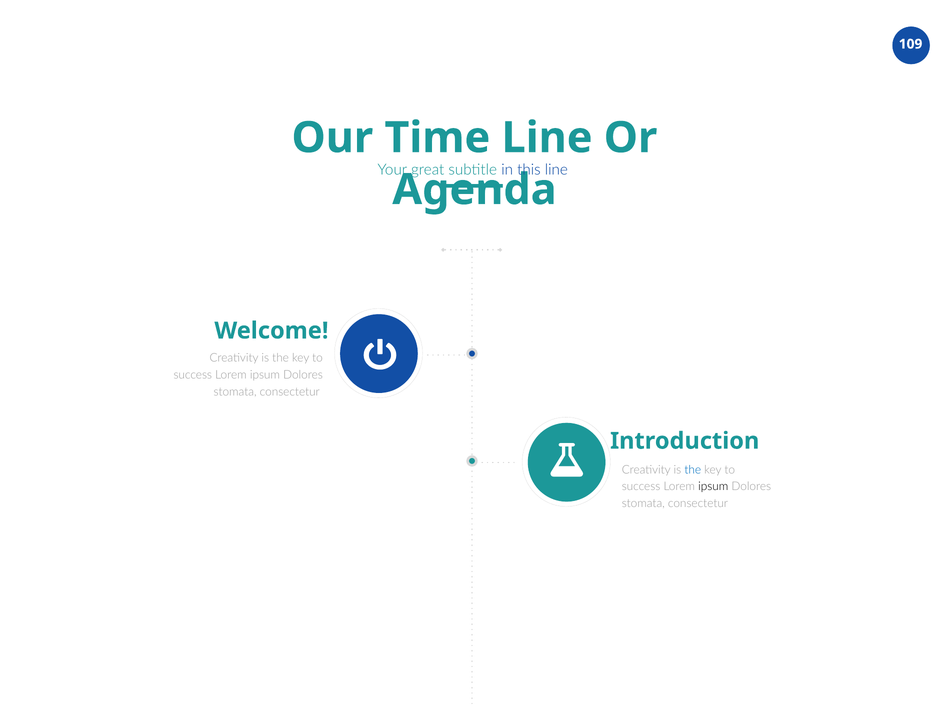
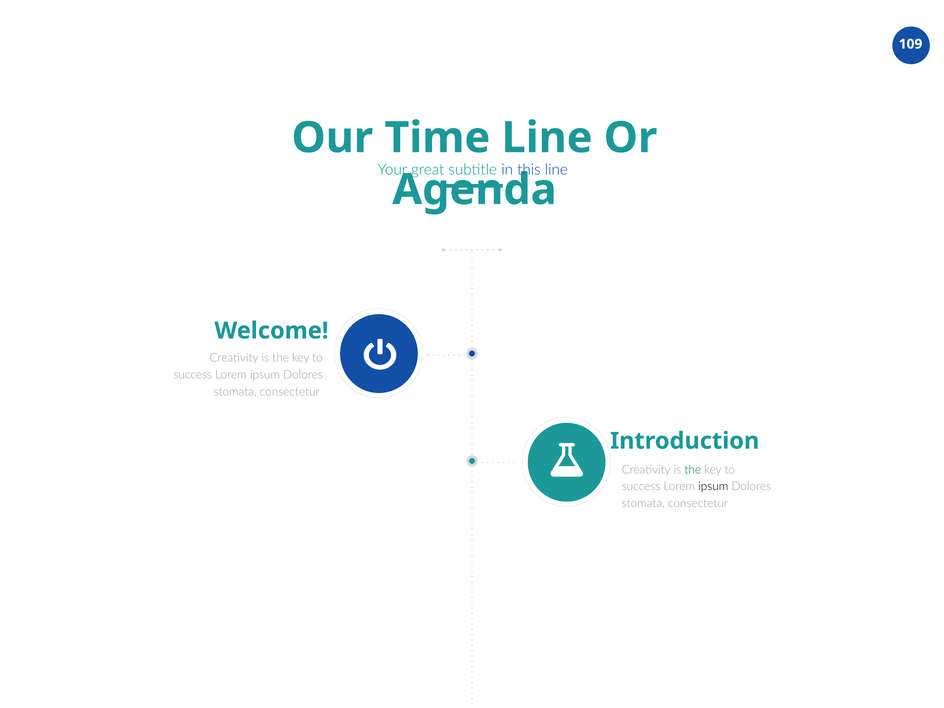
the colour: blue -> green (693, 470)
